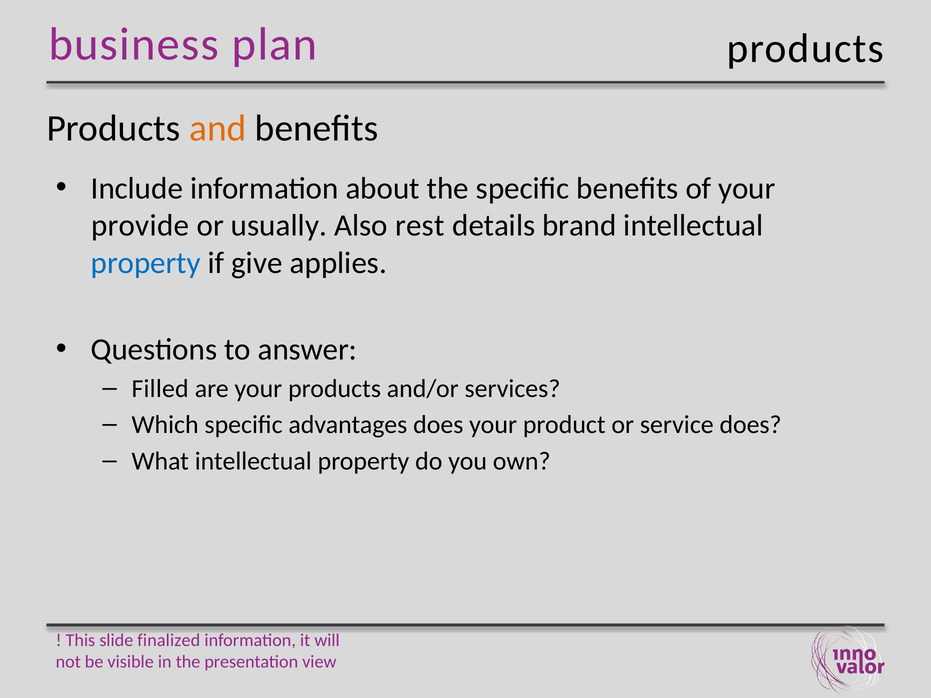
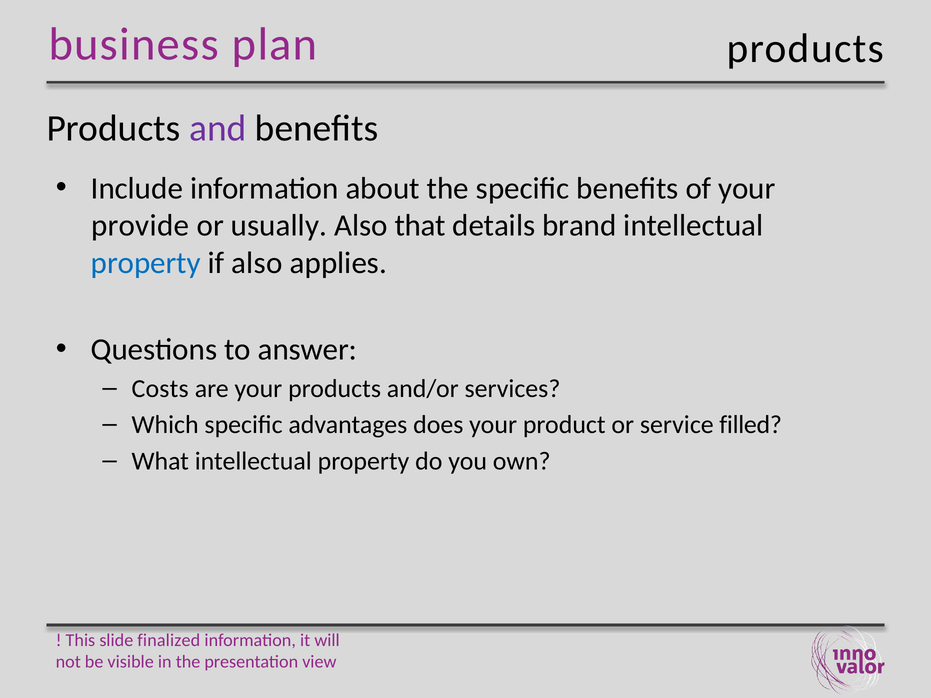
and colour: orange -> purple (218, 129)
rest: rest -> that (420, 226)
if give: give -> also (257, 263)
Filled: Filled -> Costs (160, 389)
service does: does -> filled (751, 425)
